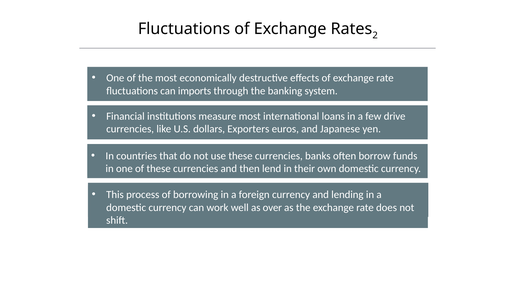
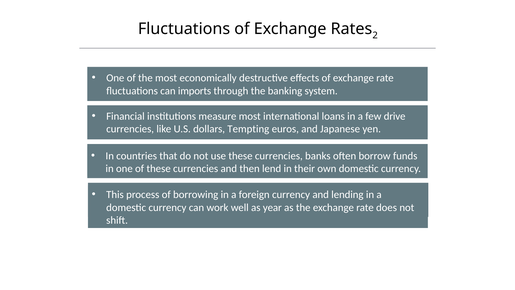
Exporters: Exporters -> Tempting (248, 129)
over: over -> year (272, 207)
